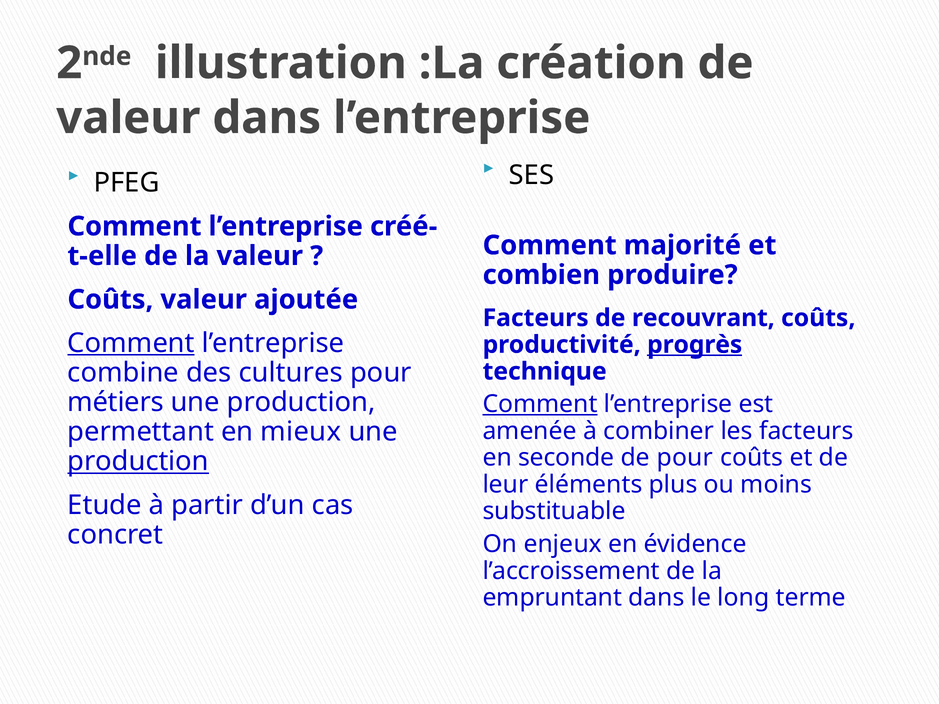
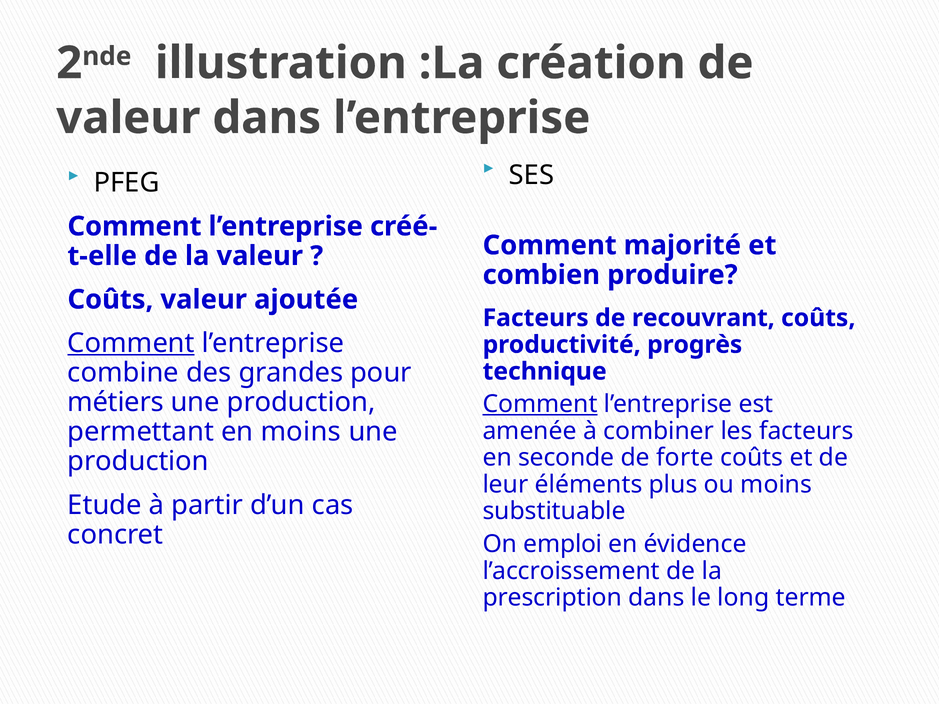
progrès underline: present -> none (695, 345)
cultures: cultures -> grandes (291, 373)
en mieux: mieux -> moins (301, 432)
de pour: pour -> forte (685, 458)
production underline: present -> none (138, 462)
enjeux: enjeux -> emploi (563, 544)
empruntant: empruntant -> prescription (552, 598)
